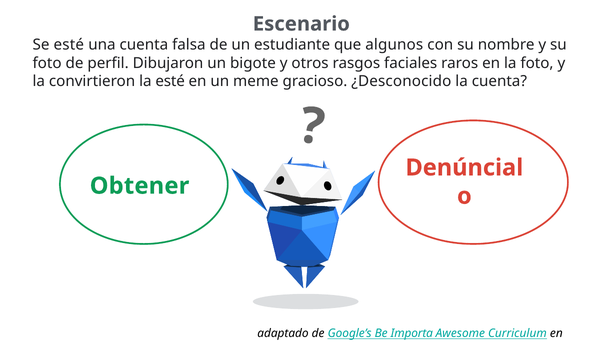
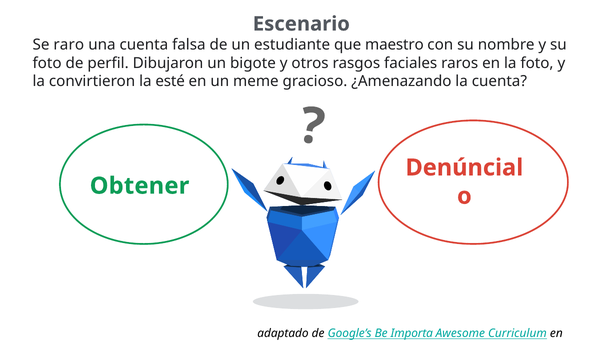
Se esté: esté -> raro (69, 45)
algunos: algunos -> maestro (394, 45)
¿Desconocido: ¿Desconocido -> ¿Amenazando (401, 81)
